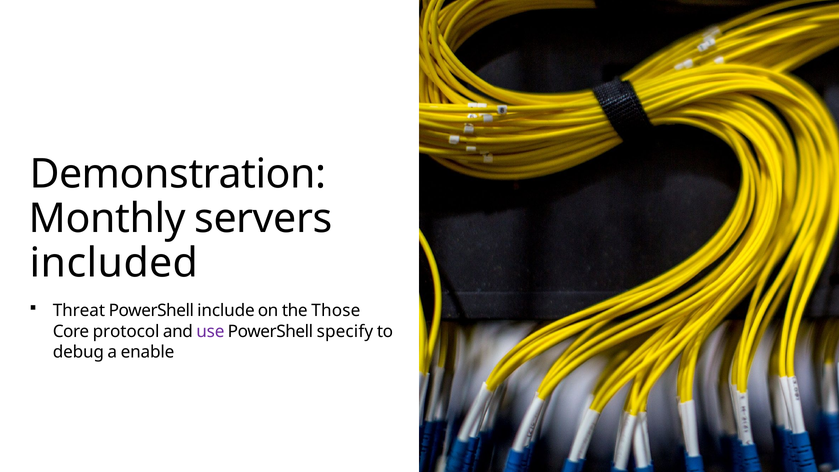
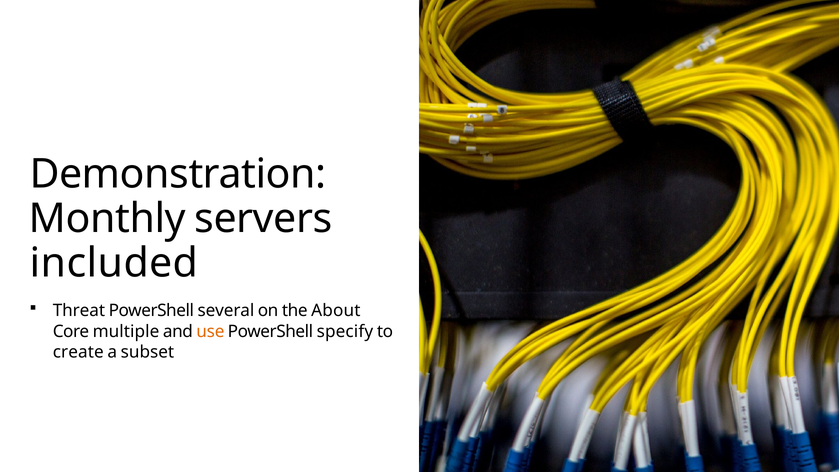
include: include -> several (226, 311)
Those: Those -> About (336, 311)
protocol: protocol -> multiple (126, 331)
use colour: purple -> orange (210, 331)
debug: debug -> create (78, 352)
enable: enable -> subset (147, 352)
